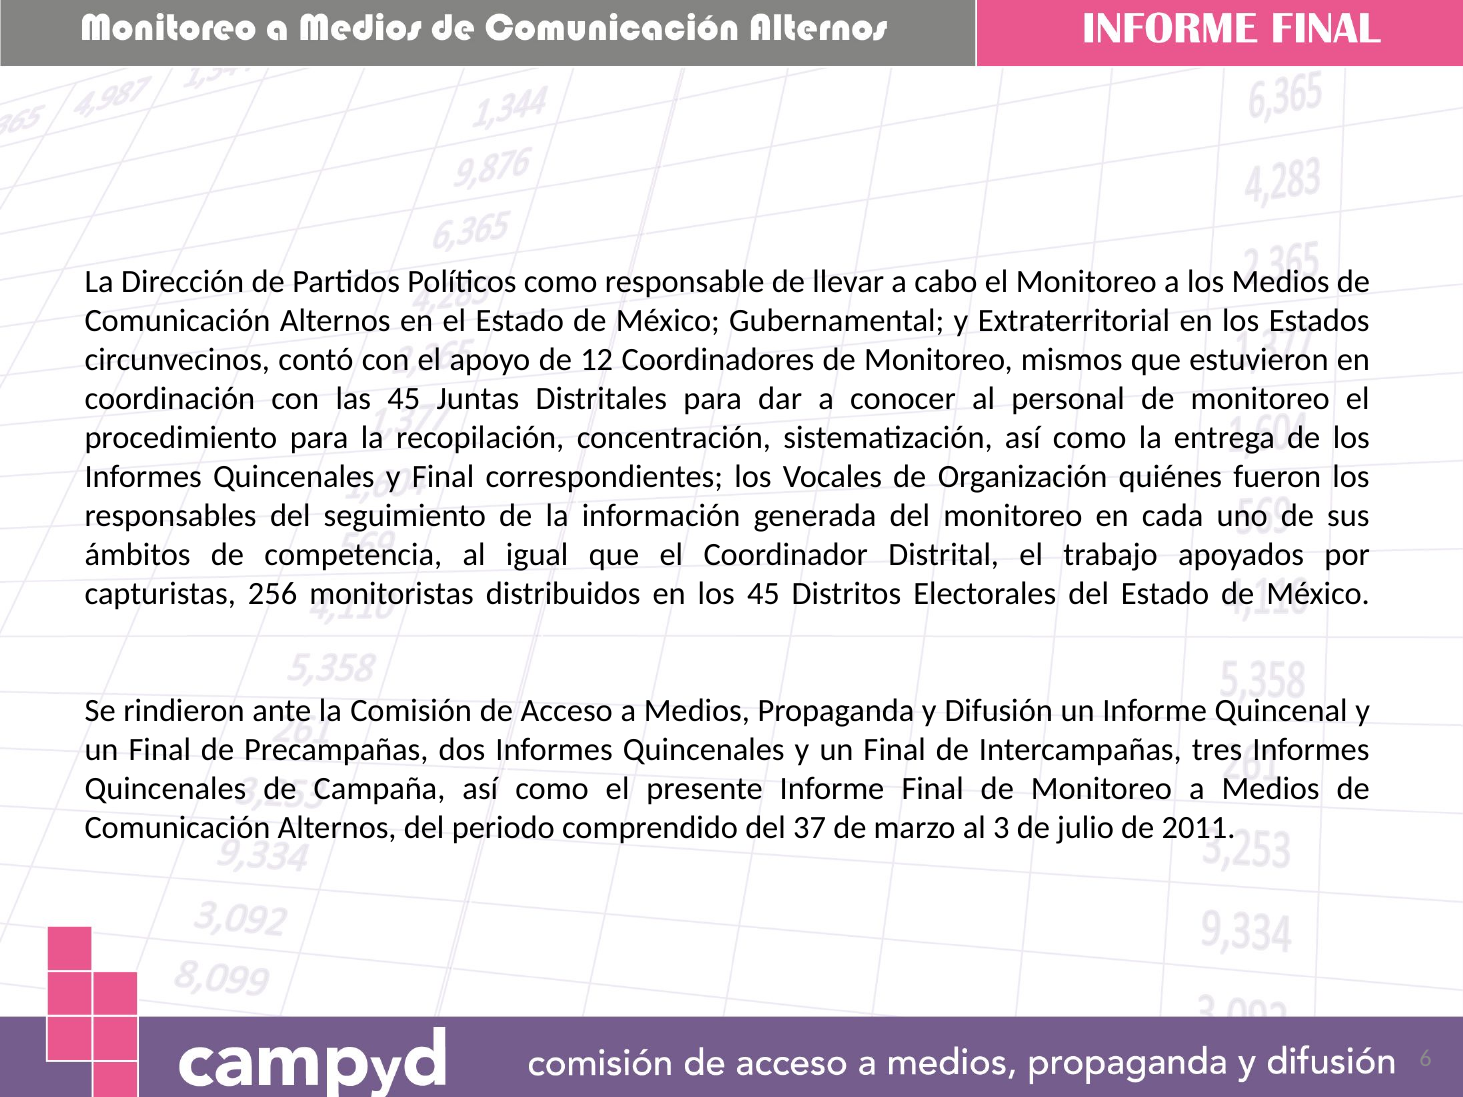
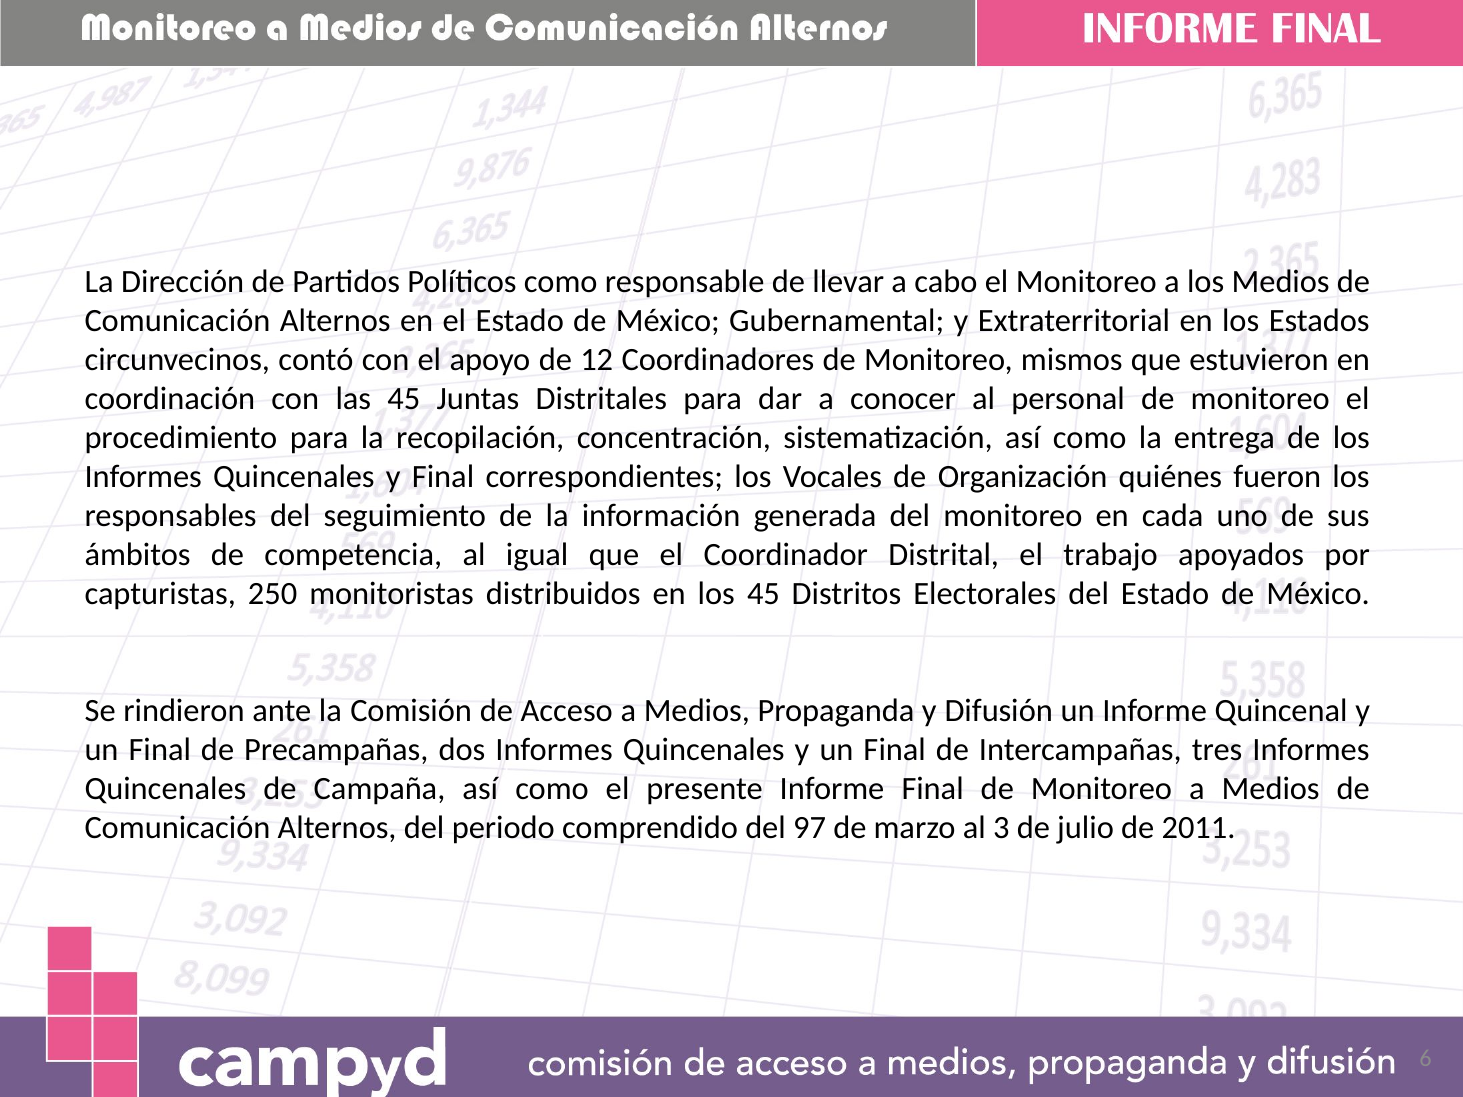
256: 256 -> 250 (273, 594)
37: 37 -> 97 (810, 828)
